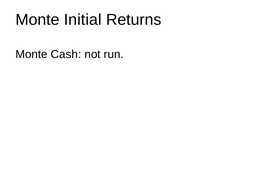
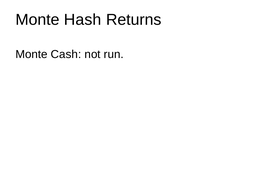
Initial: Initial -> Hash (83, 20)
